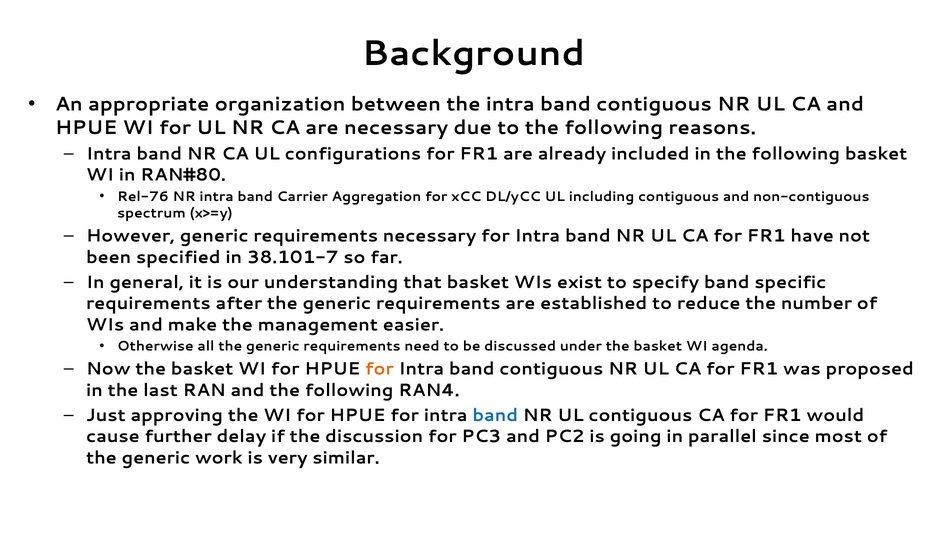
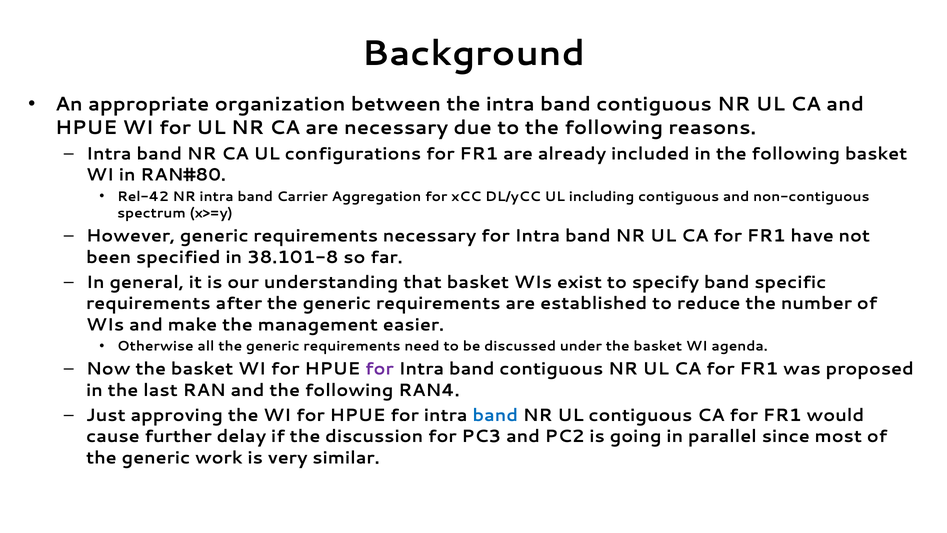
Rel-76: Rel-76 -> Rel-42 (143, 196)
38.101-7: 38.101-7 -> 38.101-8 (293, 257)
for colour: orange -> purple (379, 369)
